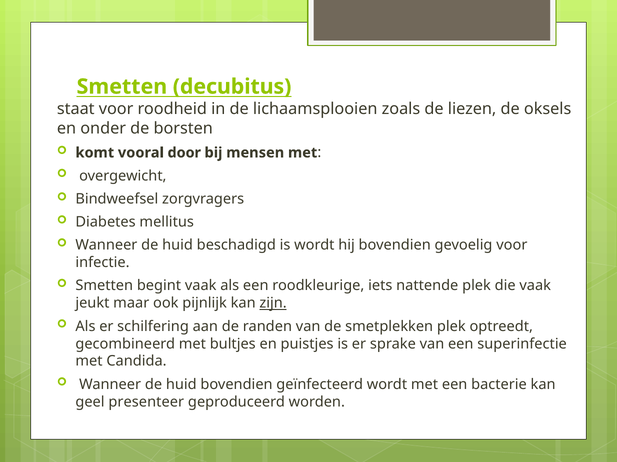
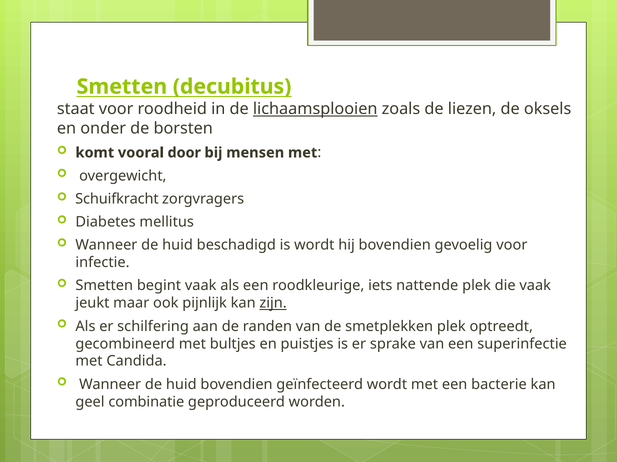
lichaamsplooien underline: none -> present (315, 109)
Bindweefsel: Bindweefsel -> Schuifkracht (117, 199)
presenteer: presenteer -> combinatie (146, 402)
